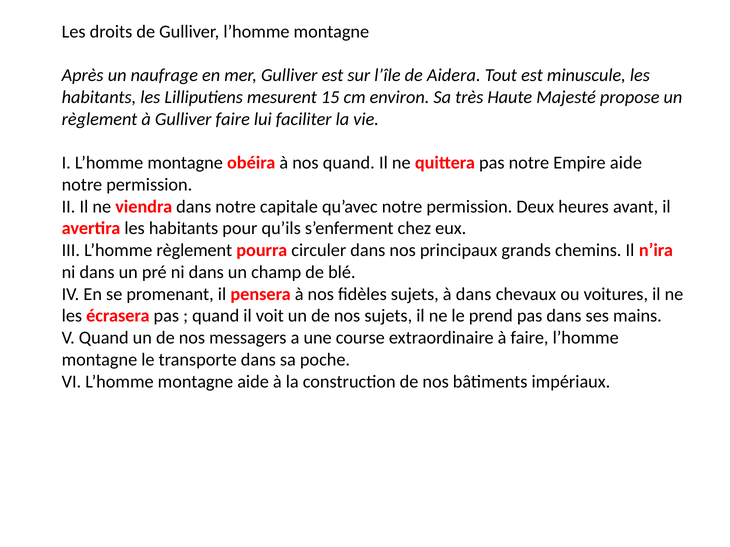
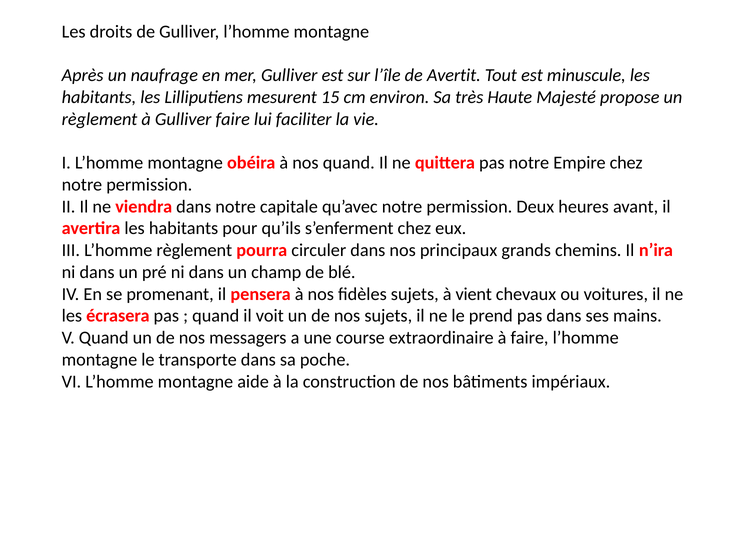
Aidera: Aidera -> Avertit (454, 75)
Empire aide: aide -> chez (626, 163)
à dans: dans -> vient (474, 294)
